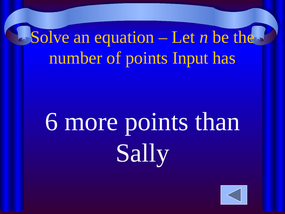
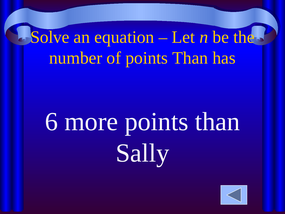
of points Input: Input -> Than (190, 58)
